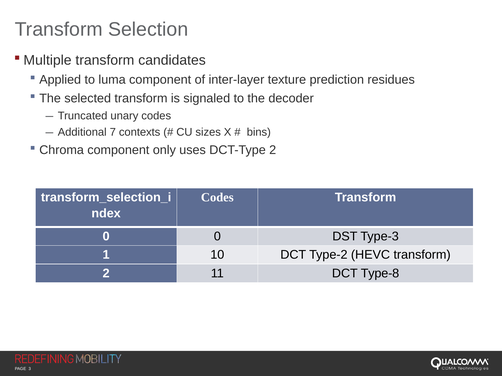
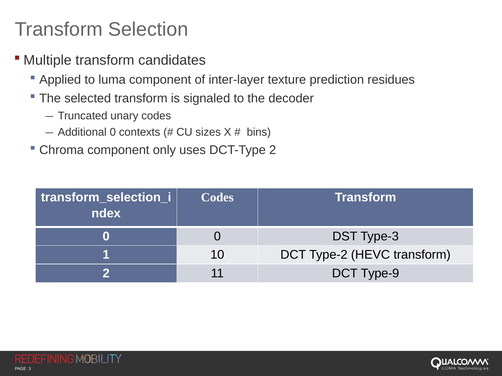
Additional 7: 7 -> 0 (113, 132)
Type-8: Type-8 -> Type-9 (380, 274)
